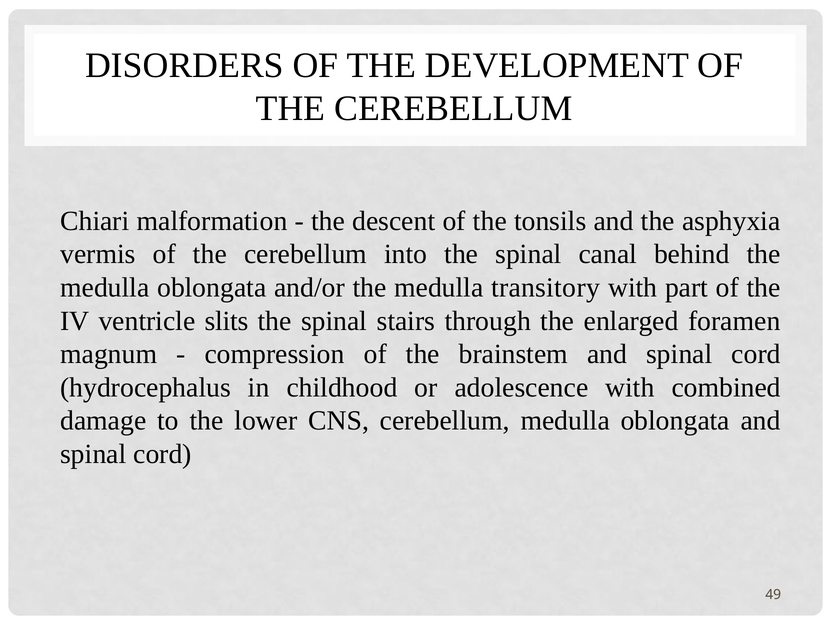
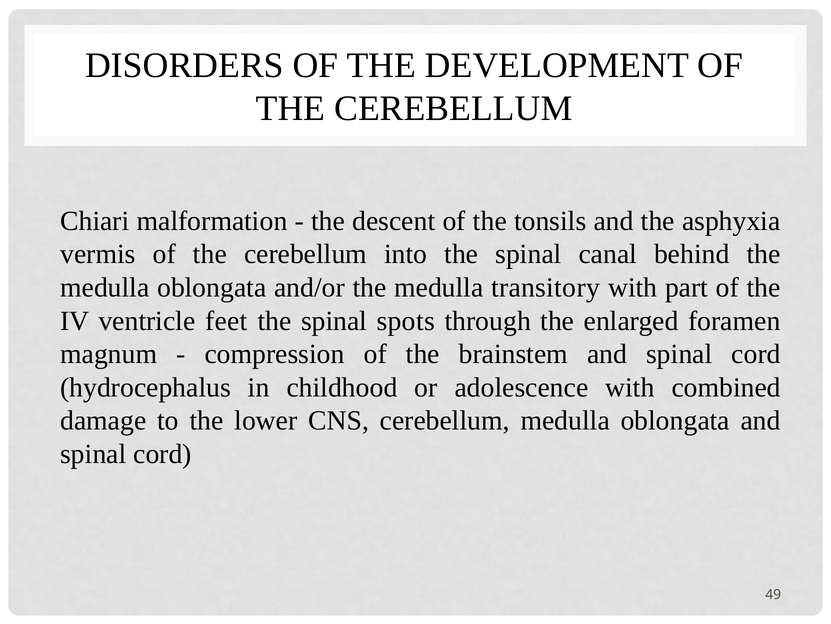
slits: slits -> feet (226, 320)
stairs: stairs -> spots (406, 320)
